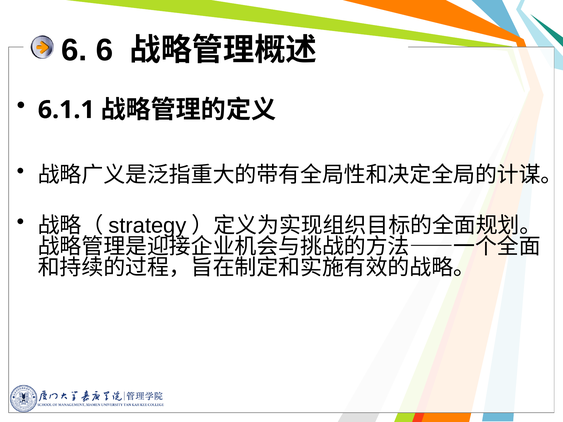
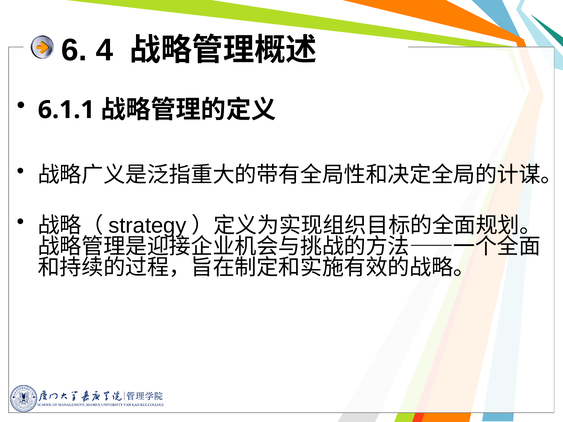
6 6: 6 -> 4 (105, 50)
